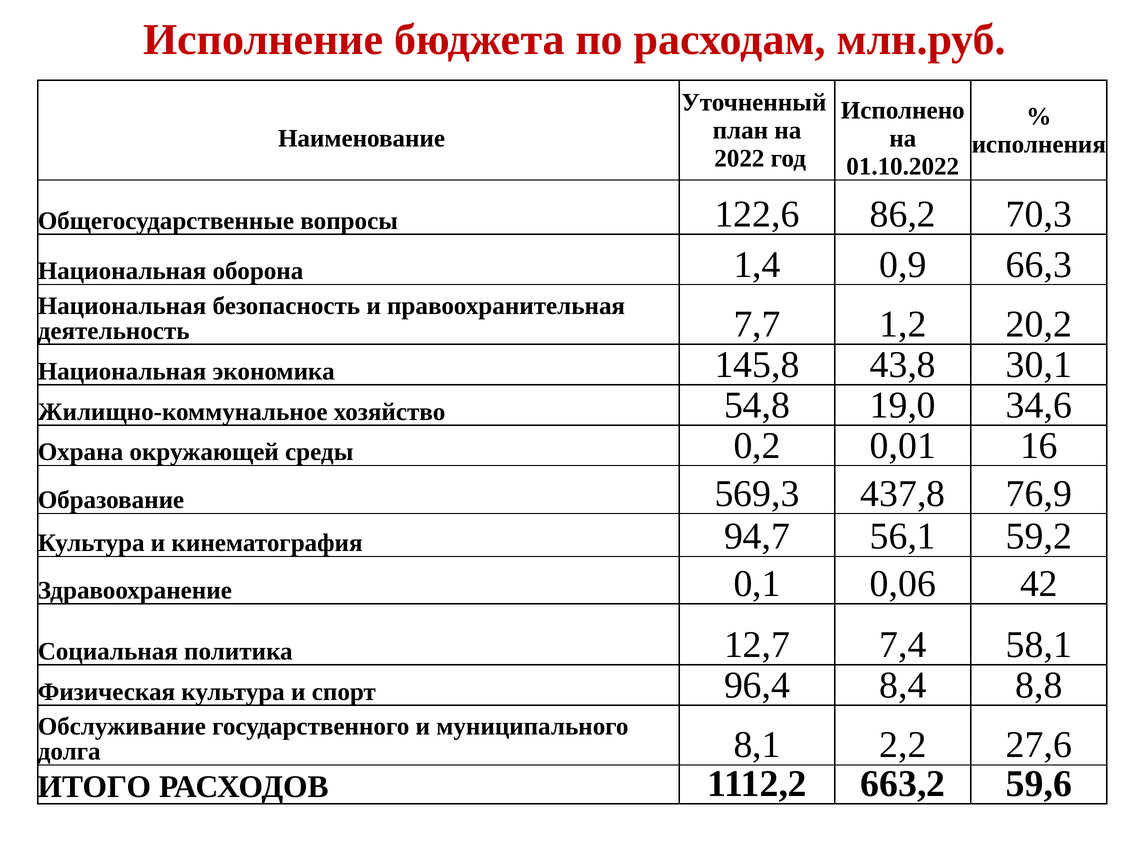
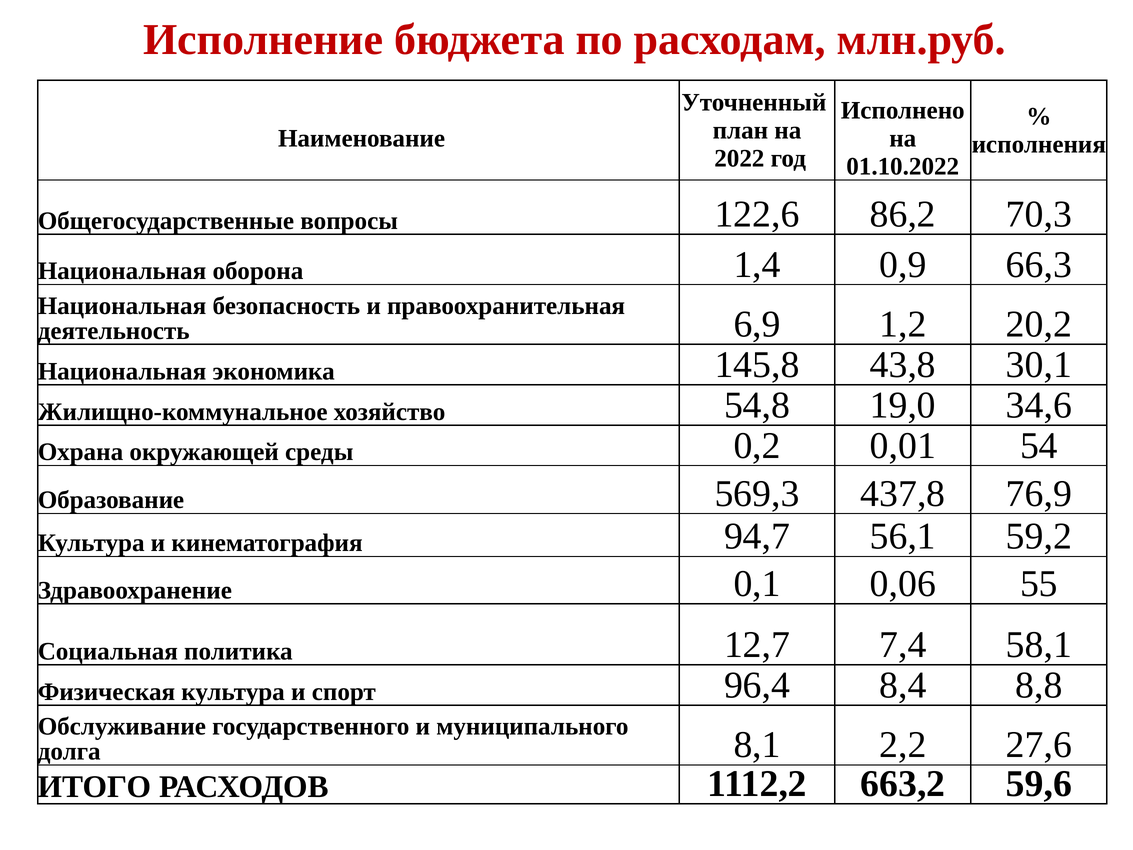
7,7: 7,7 -> 6,9 (757, 324)
16: 16 -> 54 (1039, 445)
42: 42 -> 55 (1039, 584)
